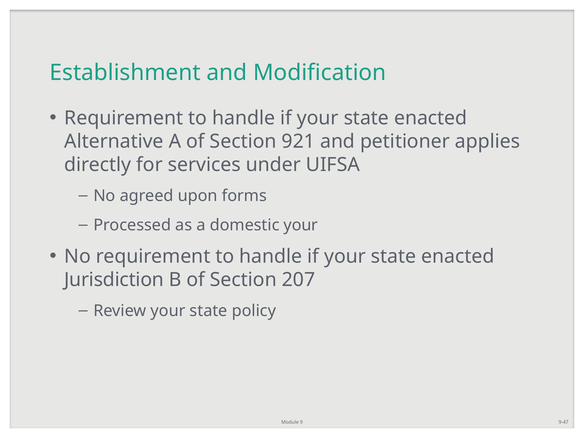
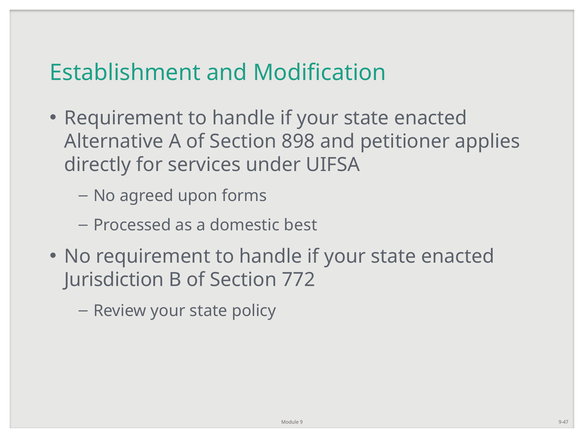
921: 921 -> 898 (298, 142)
domestic your: your -> best (301, 225)
207: 207 -> 772 (298, 280)
